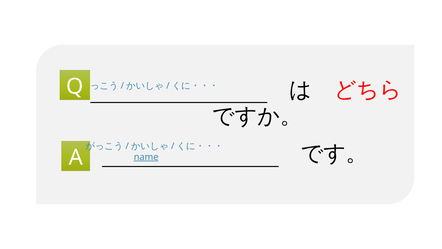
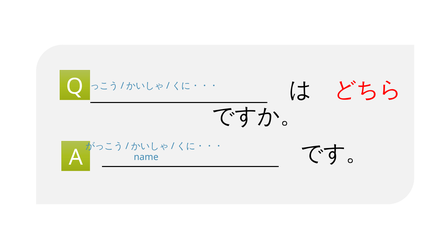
name underline: present -> none (146, 157)
